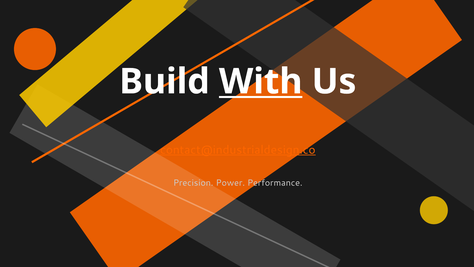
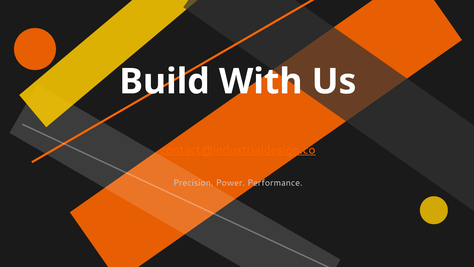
With underline: present -> none (261, 82)
